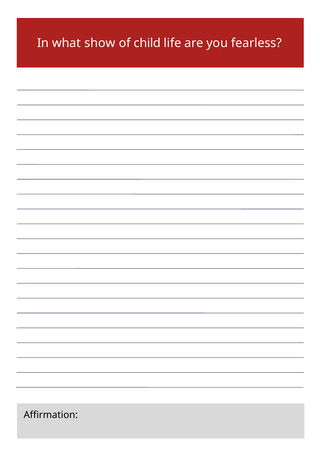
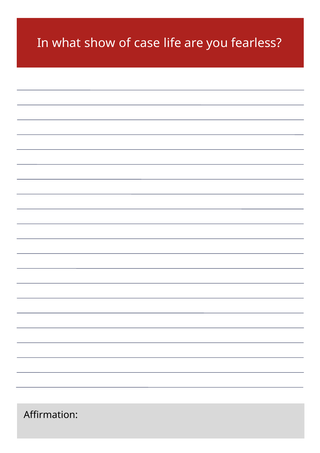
child: child -> case (147, 43)
